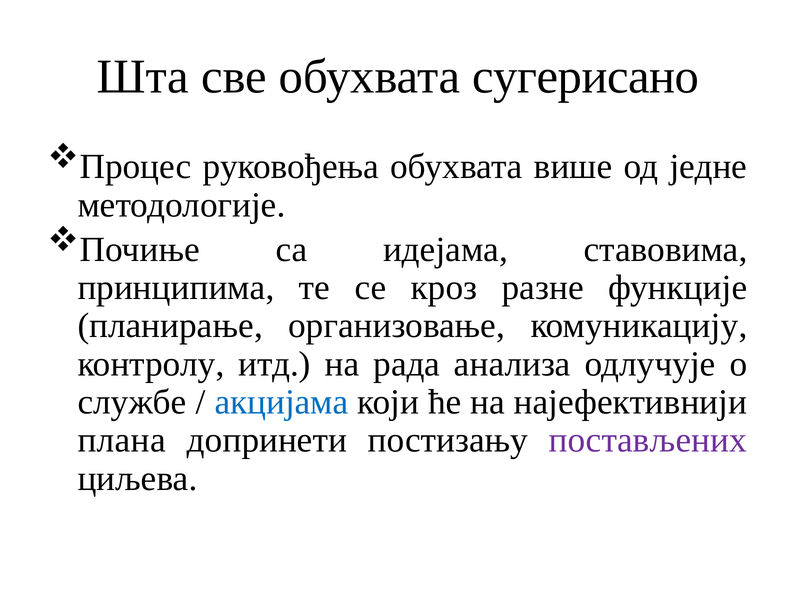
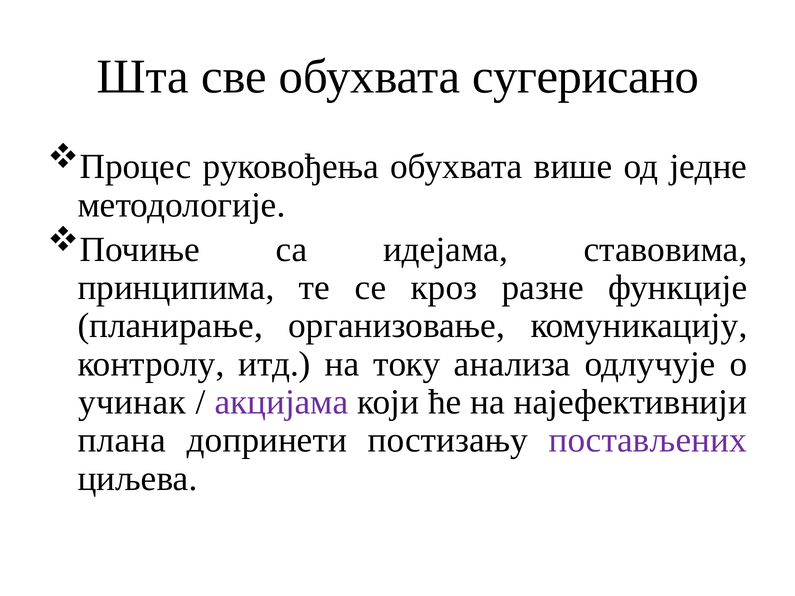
рада: рада -> току (407, 364)
службе: службе -> учинак (132, 402)
акцијама colour: blue -> purple (281, 402)
